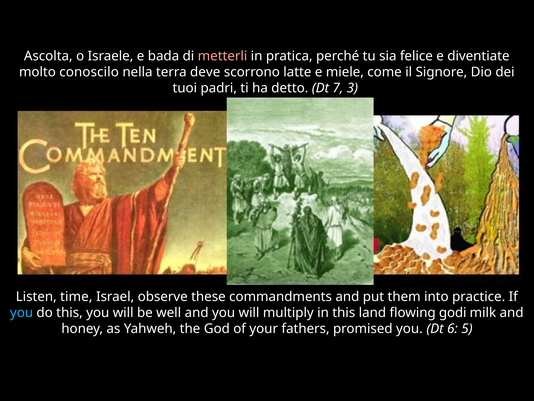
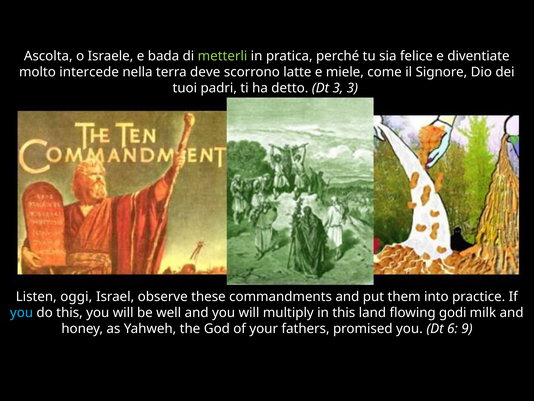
metterli colour: pink -> light green (223, 56)
conoscilo: conoscilo -> intercede (89, 72)
Dt 7: 7 -> 3 (338, 88)
time: time -> oggi (76, 296)
5: 5 -> 9 (467, 328)
